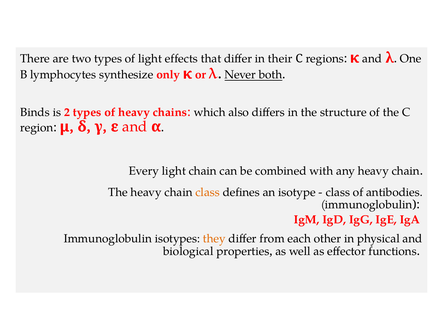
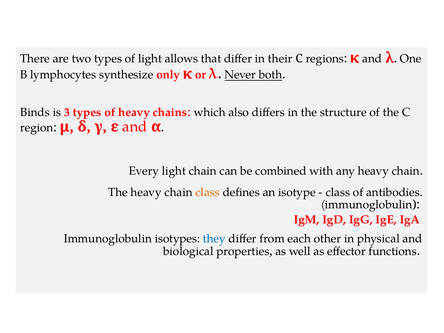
effects: effects -> allows (181, 59)
2: 2 -> 3 (67, 112)
they colour: orange -> blue (214, 239)
